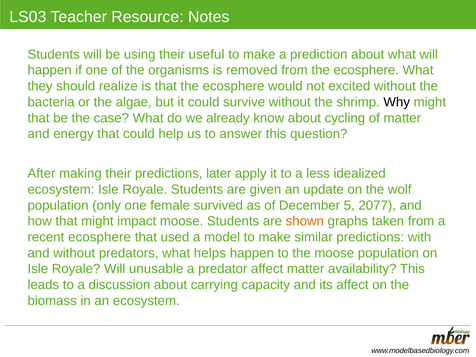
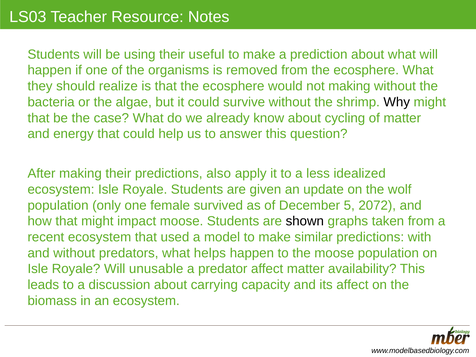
not excited: excited -> making (349, 86)
later: later -> also (219, 174)
2077: 2077 -> 2072 (377, 205)
shown colour: orange -> black (305, 221)
recent ecosphere: ecosphere -> ecosystem (100, 237)
